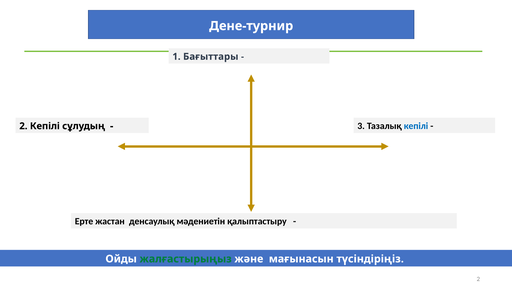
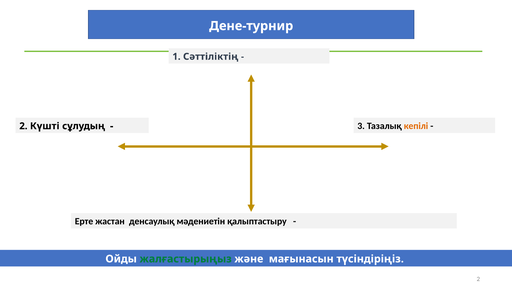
Бағыттары: Бағыттары -> Сәттіліктің (211, 57)
кепілі colour: blue -> orange (416, 126)
2 Кепілі: Кепілі -> Күшті (45, 126)
